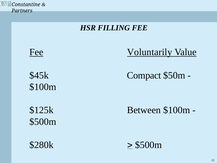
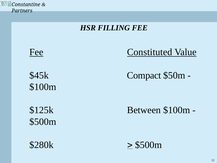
Voluntarily: Voluntarily -> Constituted (150, 52)
